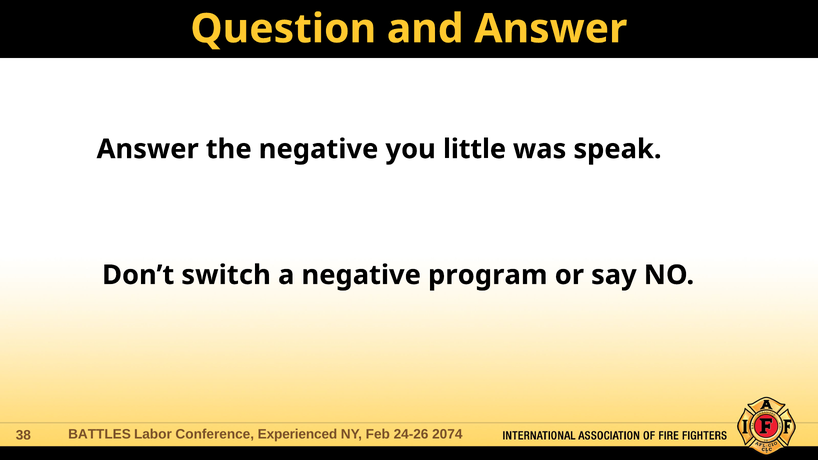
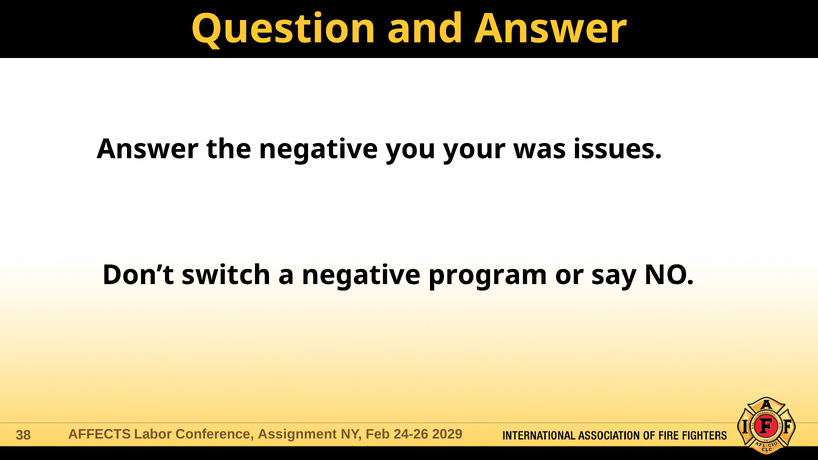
little: little -> your (474, 149)
speak: speak -> issues (618, 149)
BATTLES: BATTLES -> AFFECTS (99, 435)
Experienced: Experienced -> Assignment (297, 435)
2074: 2074 -> 2029 (447, 435)
